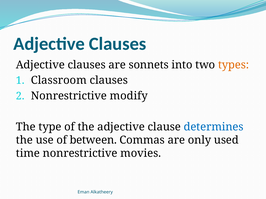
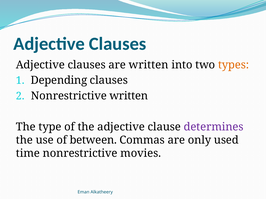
are sonnets: sonnets -> written (149, 65)
Classroom: Classroom -> Depending (59, 81)
Nonrestrictive modify: modify -> written (129, 96)
determines colour: blue -> purple (214, 127)
